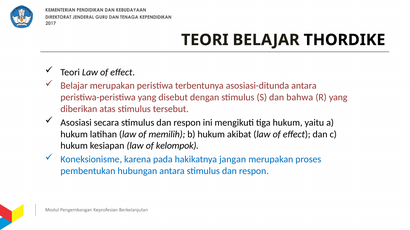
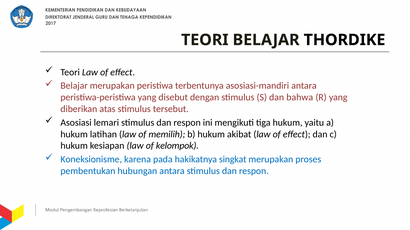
asosiasi-ditunda: asosiasi-ditunda -> asosiasi-mandiri (257, 86)
secara: secara -> lemari (106, 123)
jangan: jangan -> singkat (233, 160)
